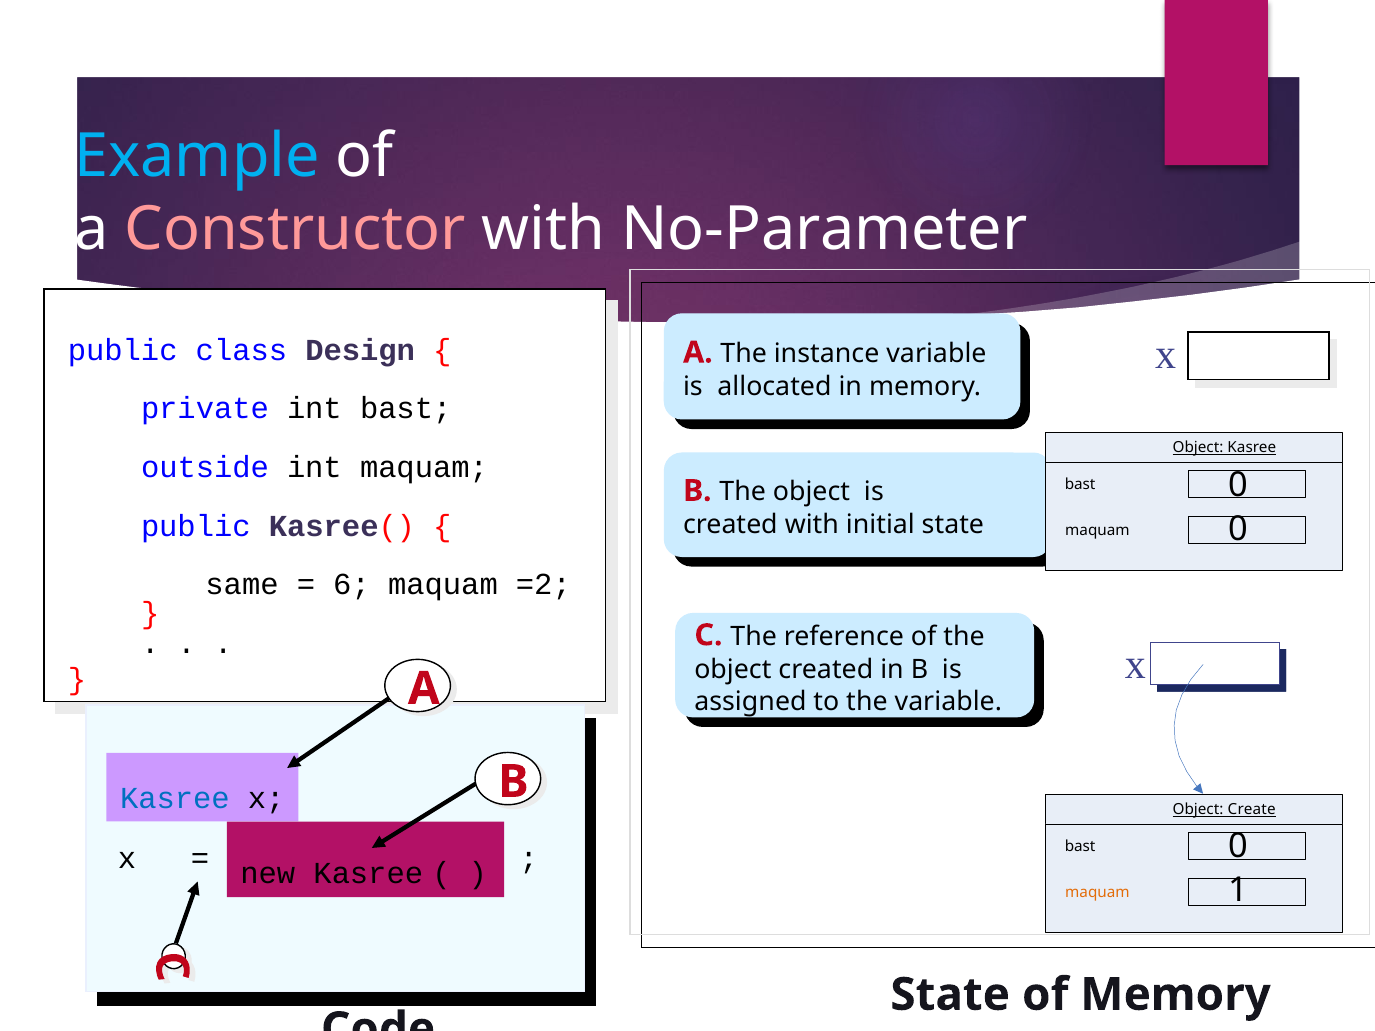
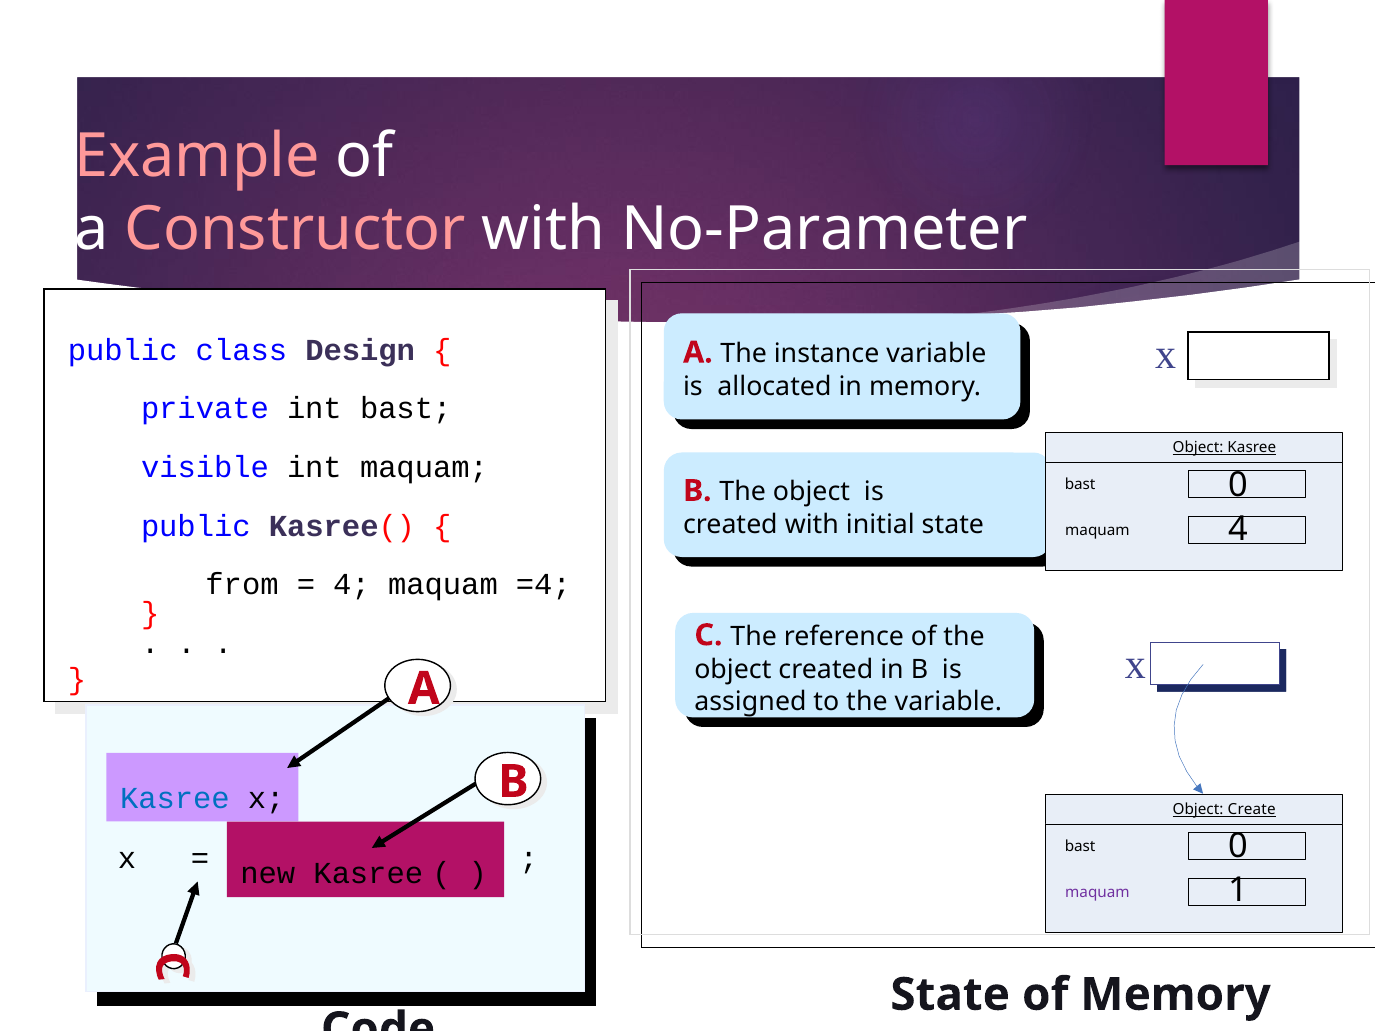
Example colour: light blue -> pink (197, 156)
outside: outside -> visible (205, 467)
maquam 0: 0 -> 4 (1238, 529)
same: same -> from (242, 585)
6: 6 -> 4 (352, 585)
=2: =2 -> =4 (543, 585)
maquam colour: orange -> purple (1097, 892)
